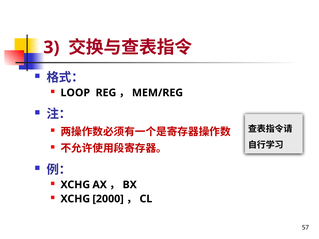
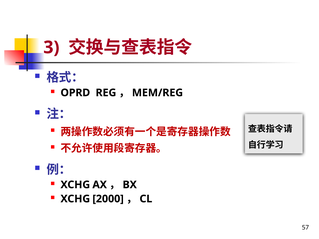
LOOP: LOOP -> OPRD (75, 93)
